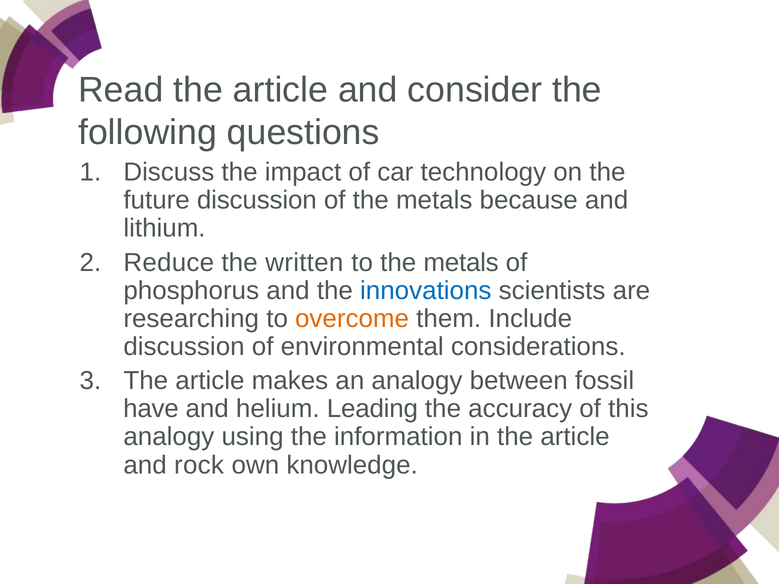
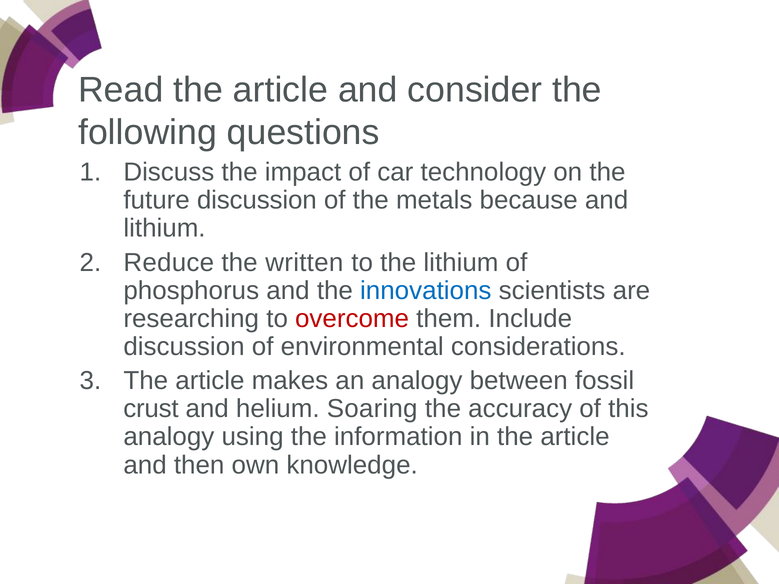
to the metals: metals -> lithium (461, 263)
overcome colour: orange -> red (352, 319)
have: have -> crust (151, 409)
Leading: Leading -> Soaring (372, 409)
rock: rock -> then (199, 465)
